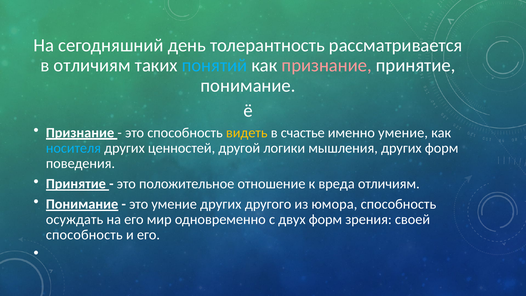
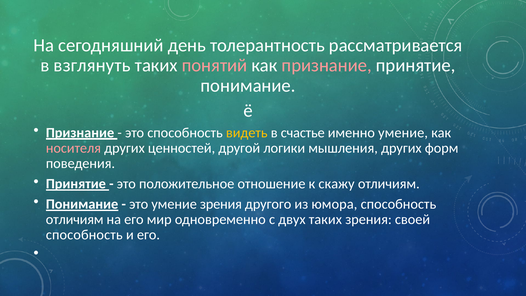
в отличиям: отличиям -> взглянуть (92, 65)
понятий colour: light blue -> pink (215, 65)
носителя colour: light blue -> pink (73, 148)
вреда: вреда -> скажу (337, 184)
умение других: других -> зрения (221, 204)
осуждать: осуждать -> отличиям (75, 219)
двух форм: форм -> таких (325, 219)
